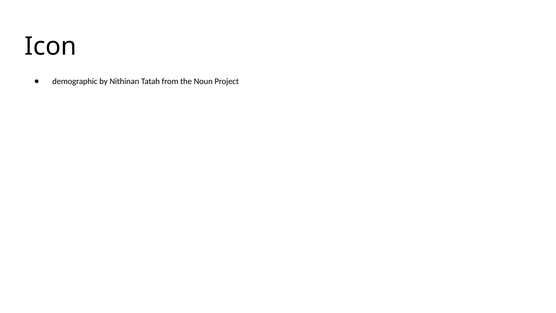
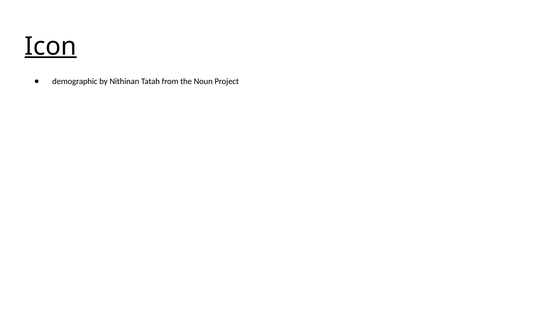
Icon underline: none -> present (51, 46)
